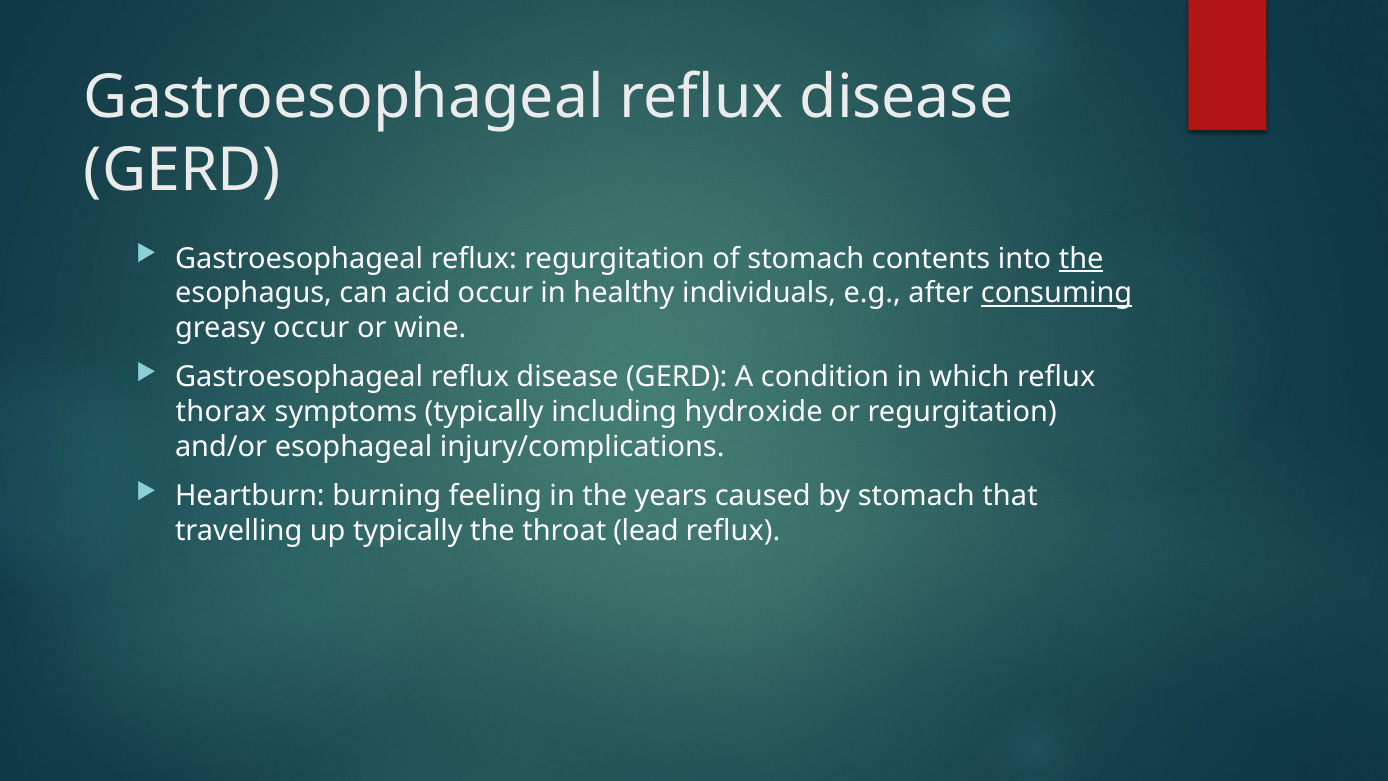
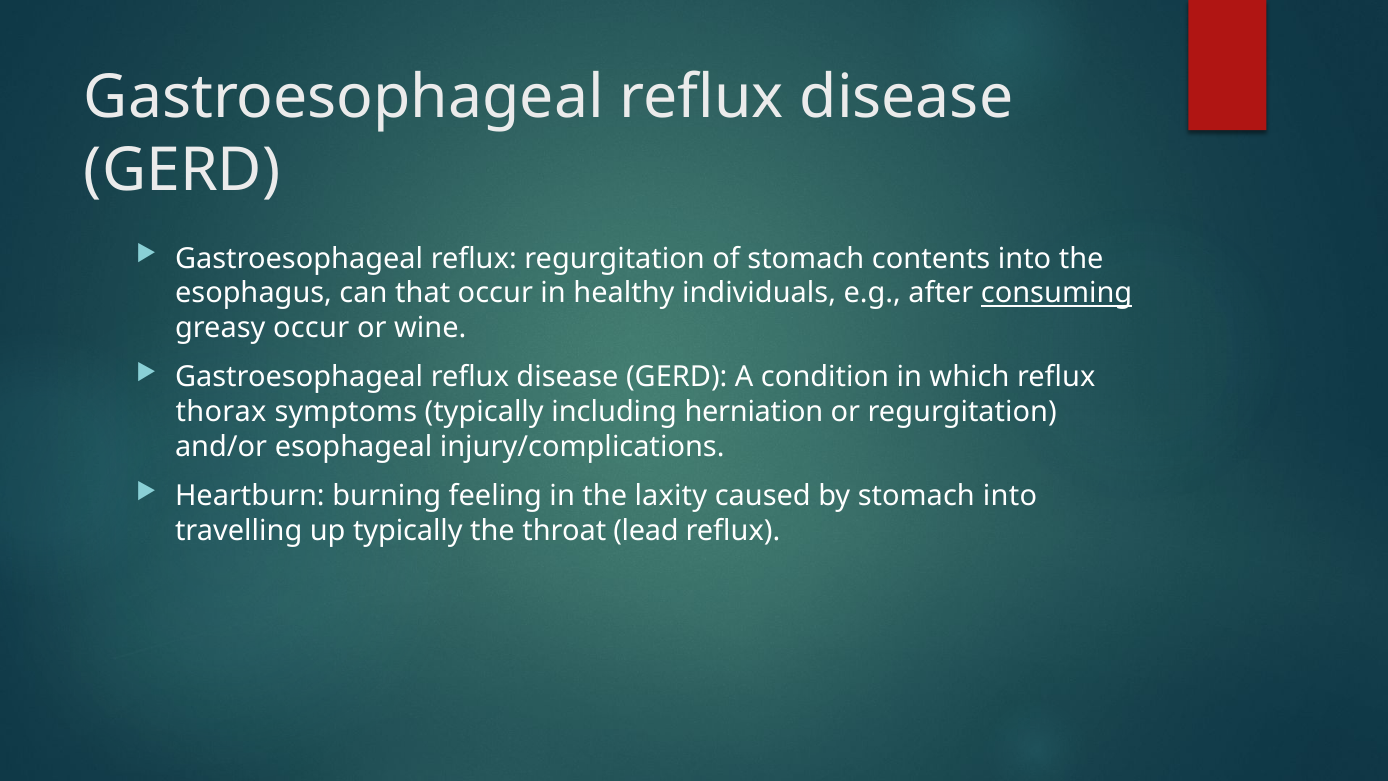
the underline: present -> none (1081, 258)
acid: acid -> that (423, 293)
hydroxide: hydroxide -> herniation (754, 412)
years: years -> laxity (671, 496)
stomach that: that -> into (1010, 496)
